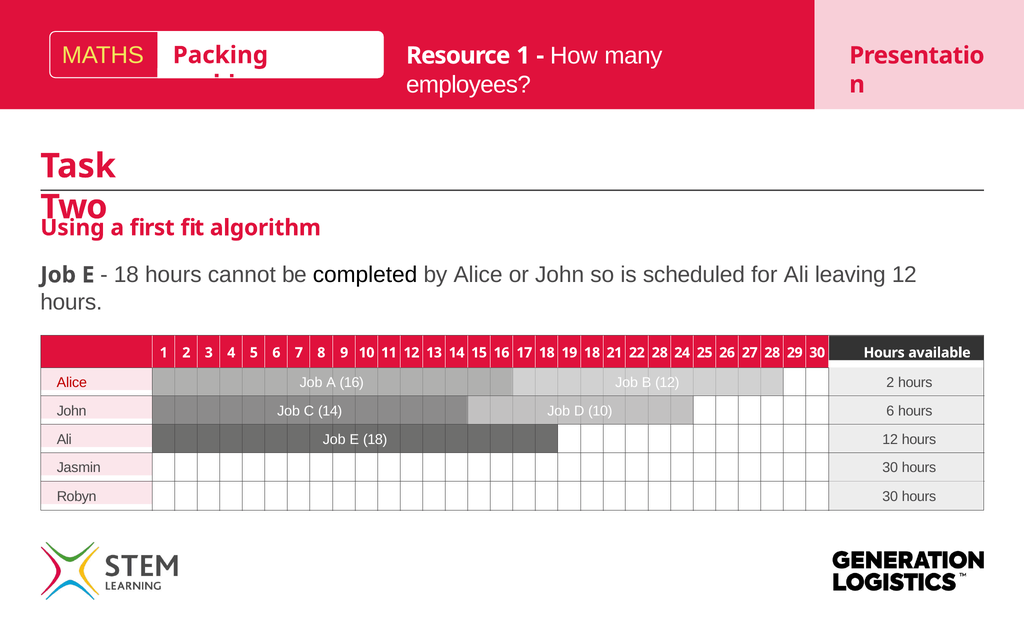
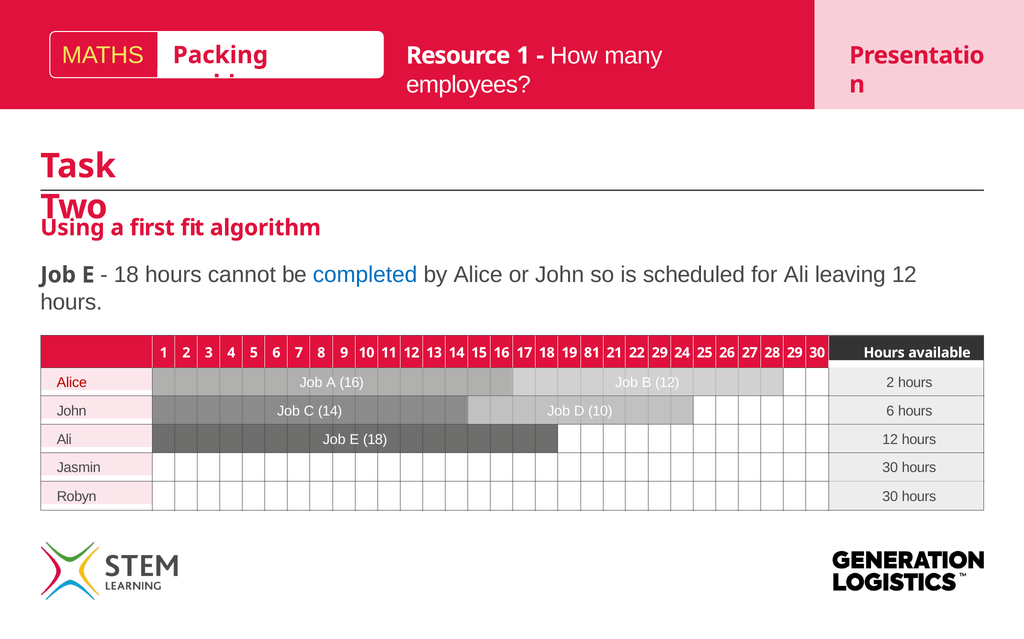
completed colour: black -> blue (365, 275)
6 18: 18 -> 81 (592, 353)
9 28: 28 -> 29 (660, 353)
